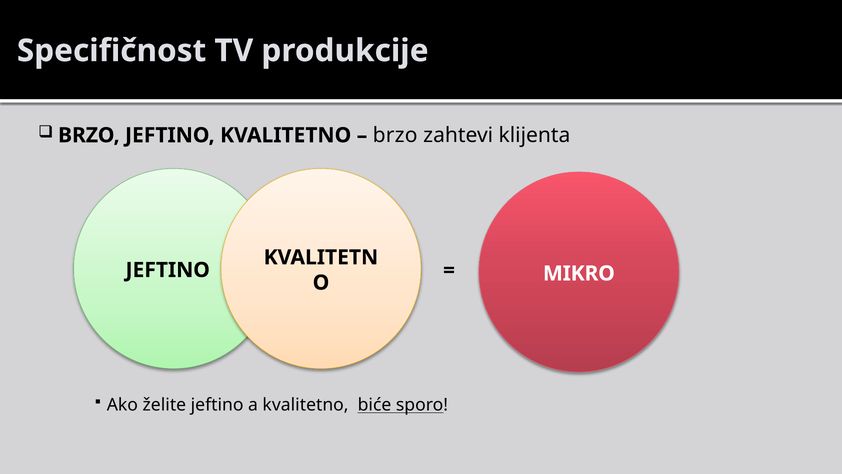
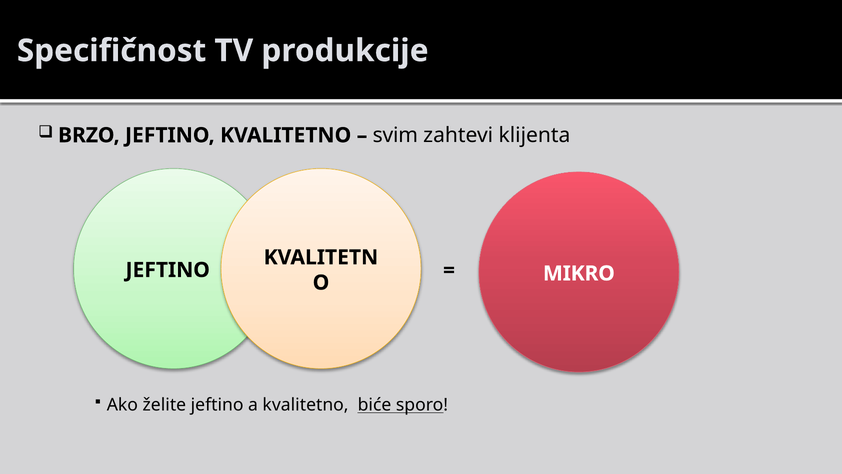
brzo: brzo -> svim (395, 135)
